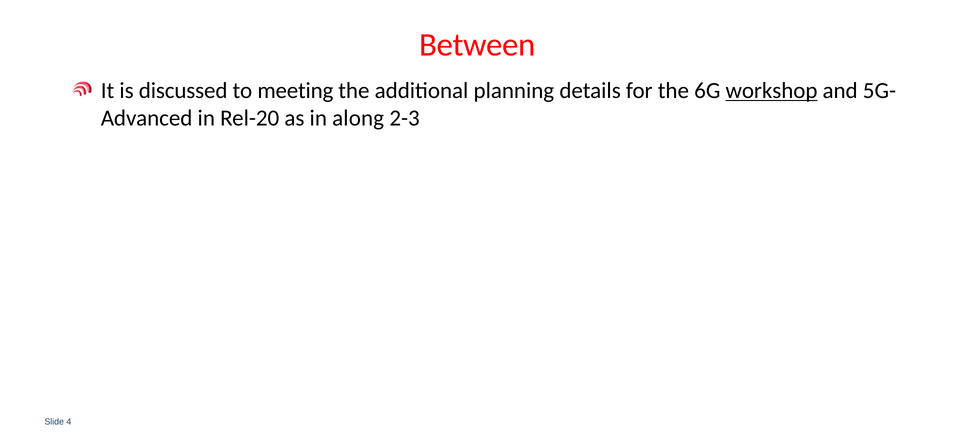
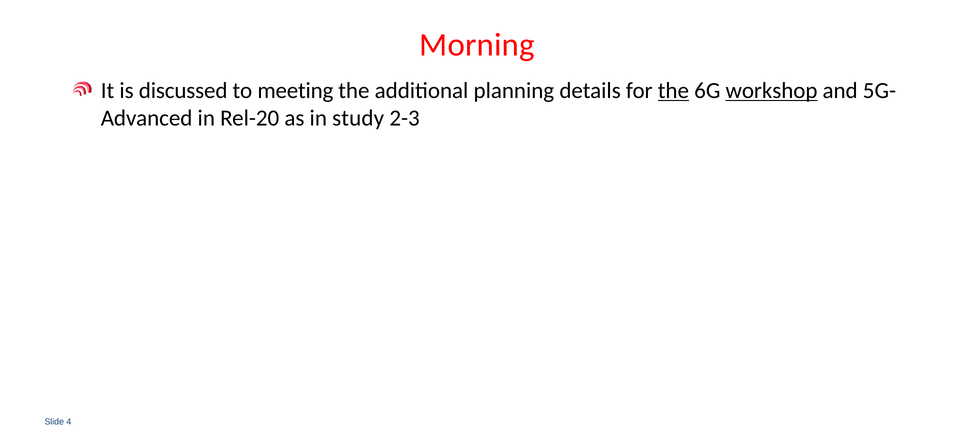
Between: Between -> Morning (477, 45)
the underline: none -> present (673, 91)
along: along -> study (358, 118)
